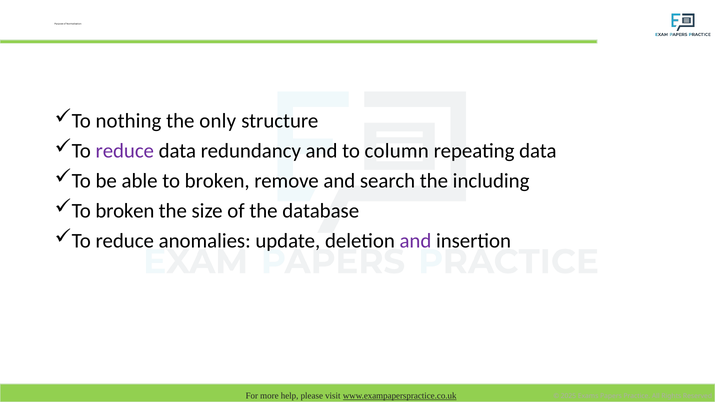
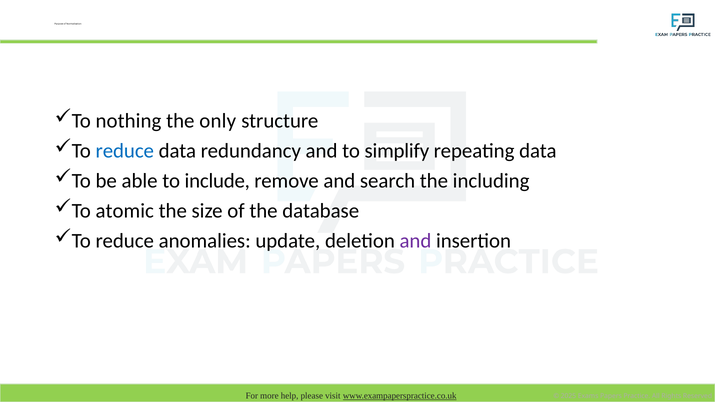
reduce colour: purple -> blue (125, 151)
column: column -> simplify (397, 151)
able to broken: broken -> include (217, 181)
broken: broken -> atomic (125, 211)
